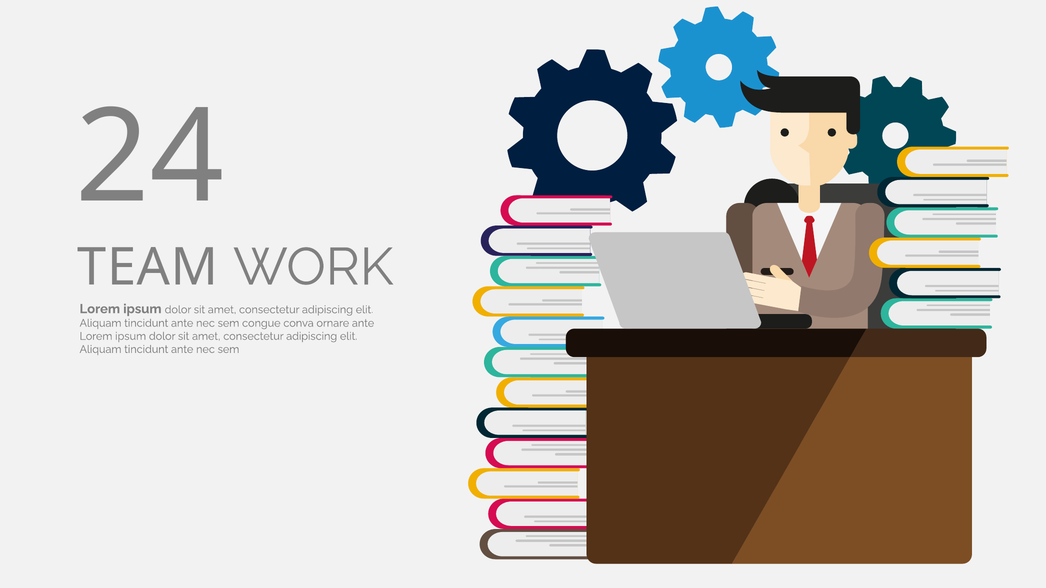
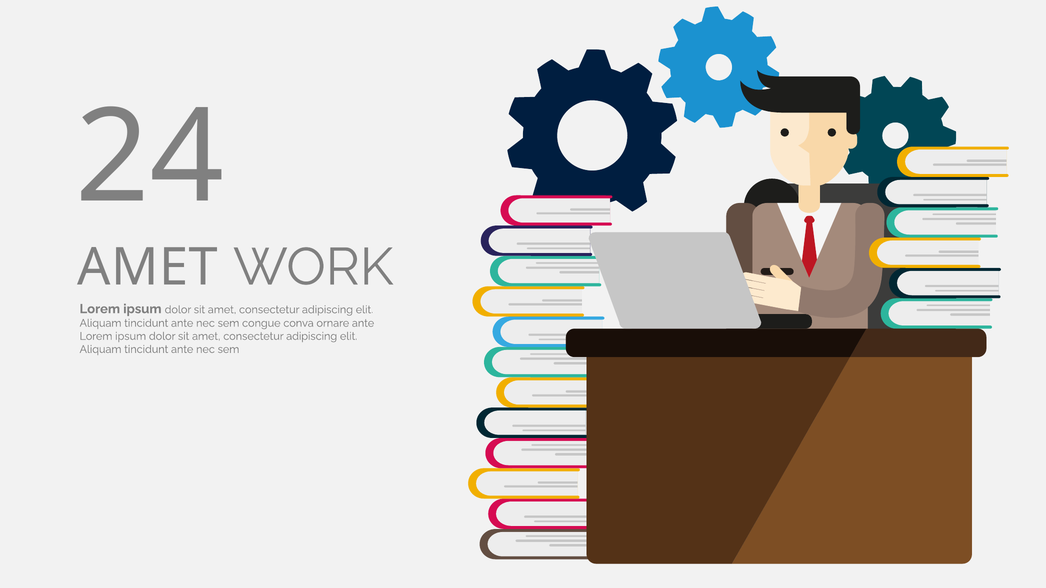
TEAM: TEAM -> AMET (148, 268)
